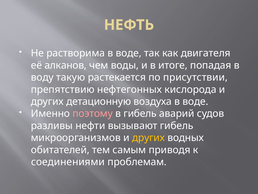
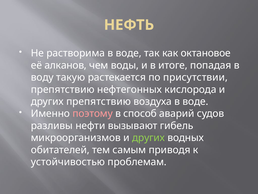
двигателя: двигателя -> октановое (206, 53)
других детационную: детационную -> препятствию (99, 101)
в гибель: гибель -> способ (140, 113)
других colour: yellow -> light green (149, 137)
соединениями: соединениями -> устойчивостью (68, 162)
